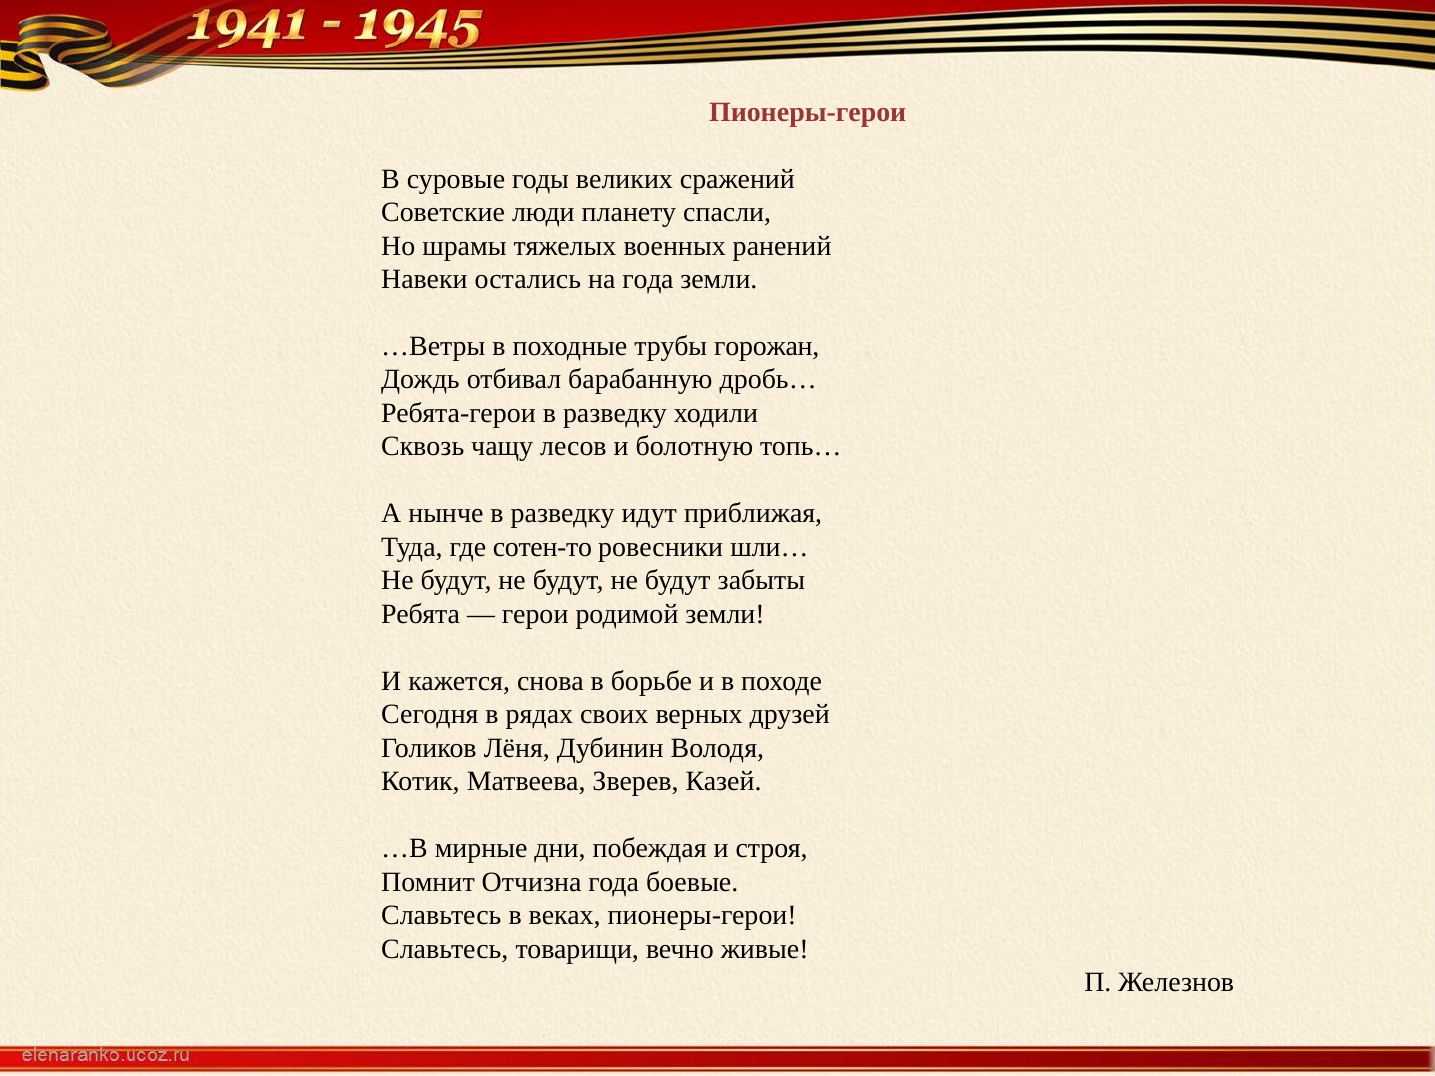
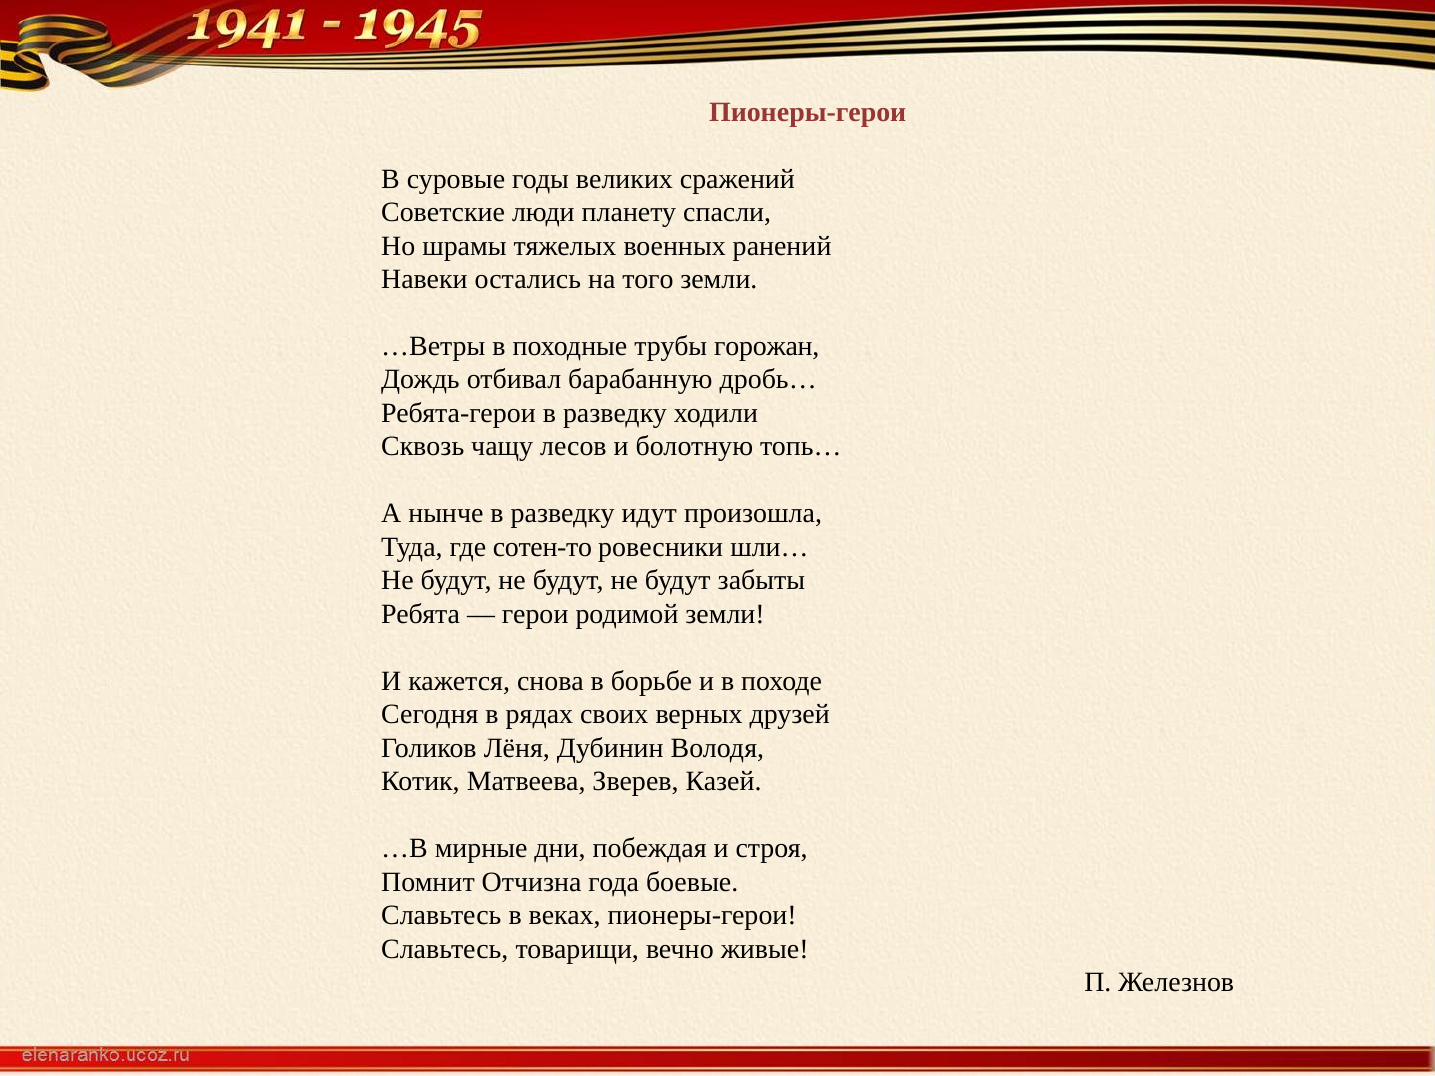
на года: года -> того (648, 279)
приближая: приближая -> произошла (753, 514)
